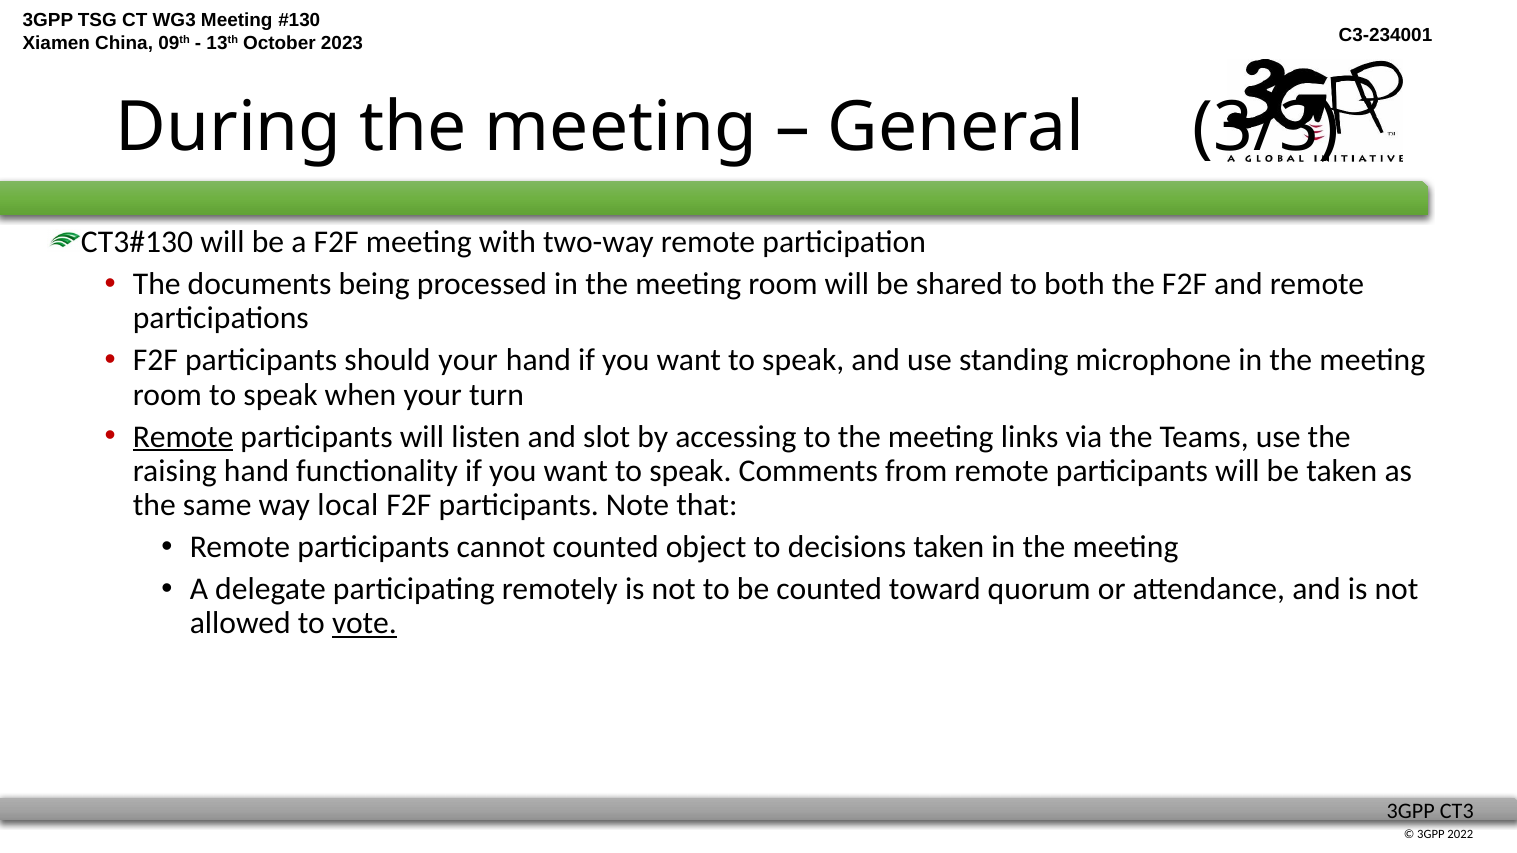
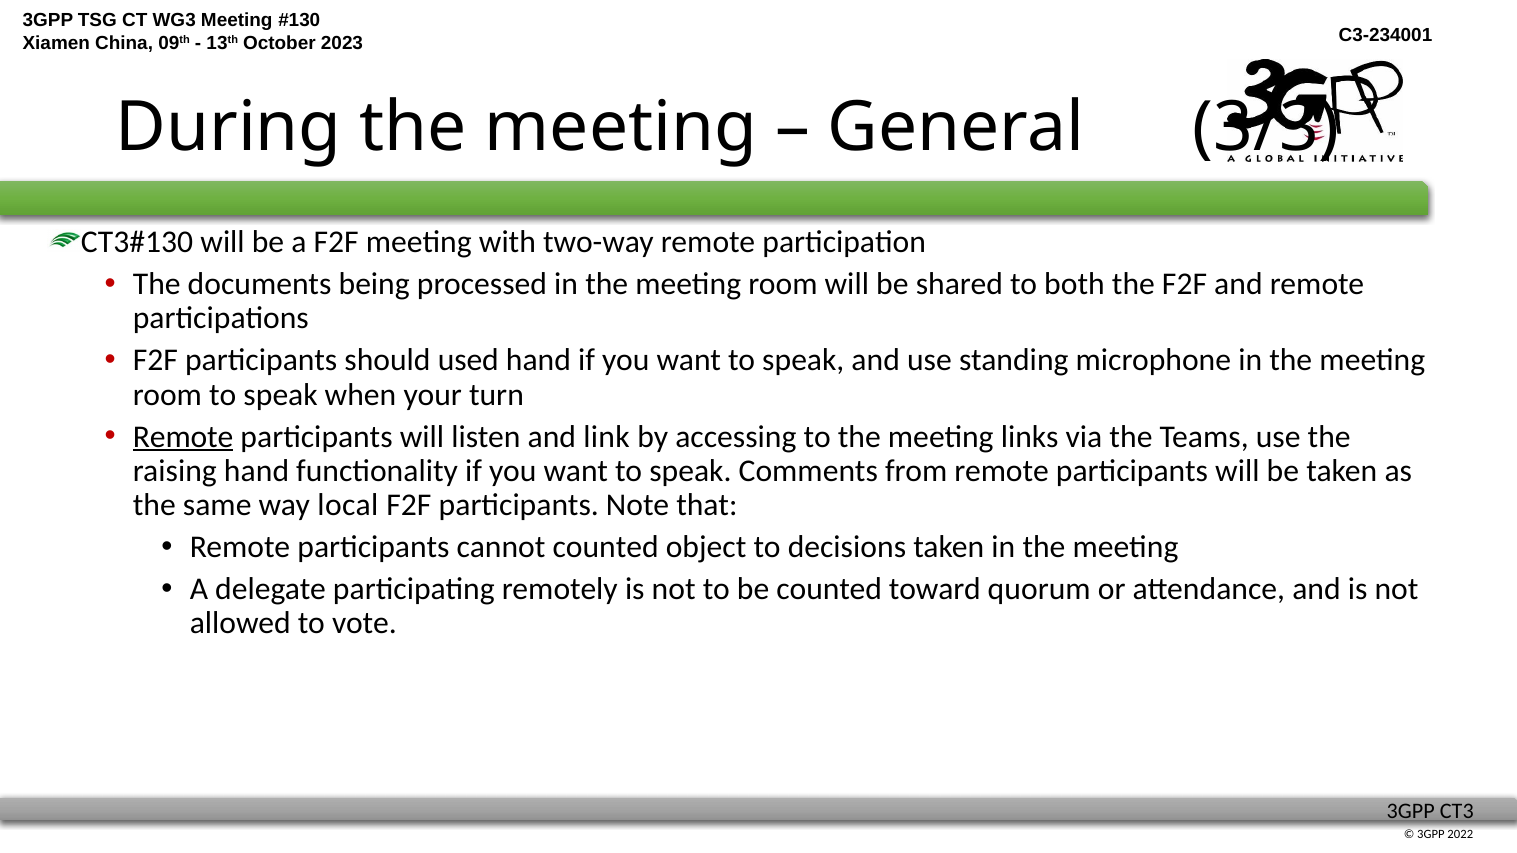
should your: your -> used (468, 361)
slot: slot -> link (607, 437)
vote underline: present -> none (364, 623)
